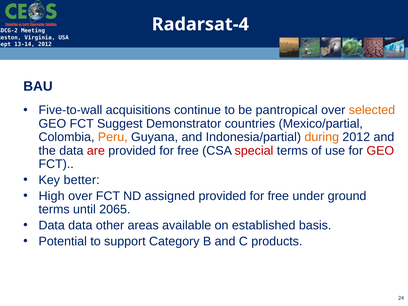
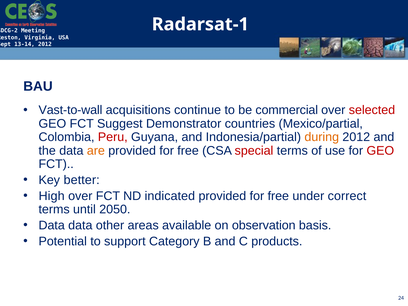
Radarsat-4: Radarsat-4 -> Radarsat-1 (200, 24)
Five-to-wall: Five-to-wall -> Vast-to-wall (70, 110)
pantropical: pantropical -> commercial (287, 110)
selected colour: orange -> red (372, 110)
Peru colour: orange -> red (113, 137)
are colour: red -> orange (96, 151)
assigned: assigned -> indicated (170, 196)
ground: ground -> correct (347, 196)
2065: 2065 -> 2050 (115, 209)
established: established -> observation (264, 225)
